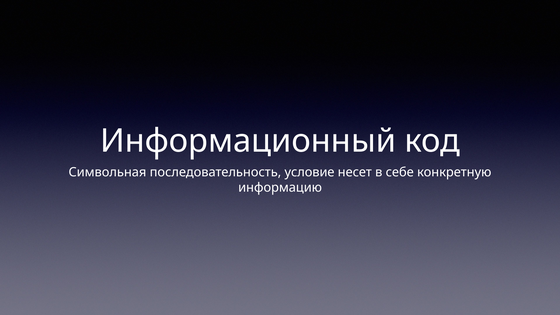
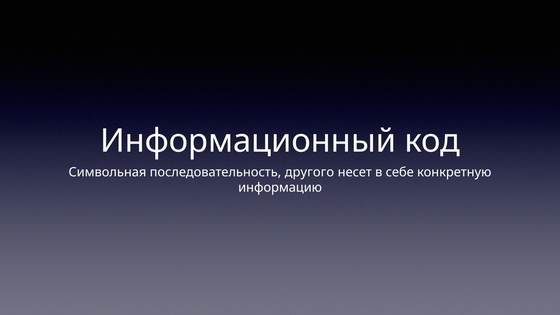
условие: условие -> другого (309, 172)
